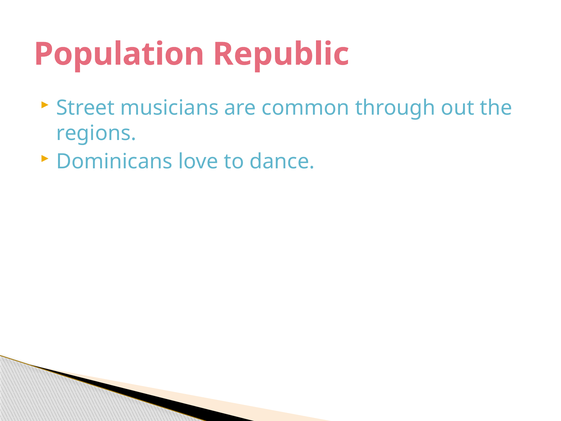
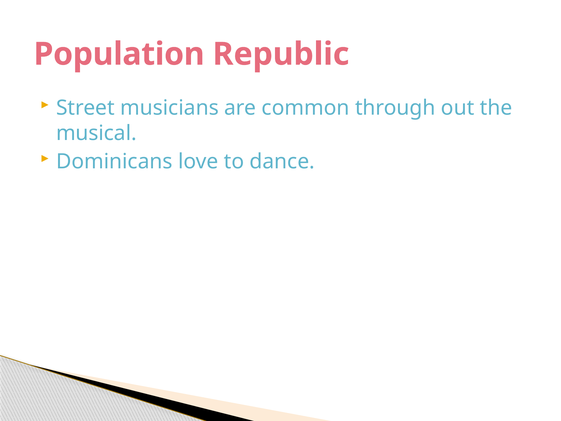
regions: regions -> musical (96, 133)
